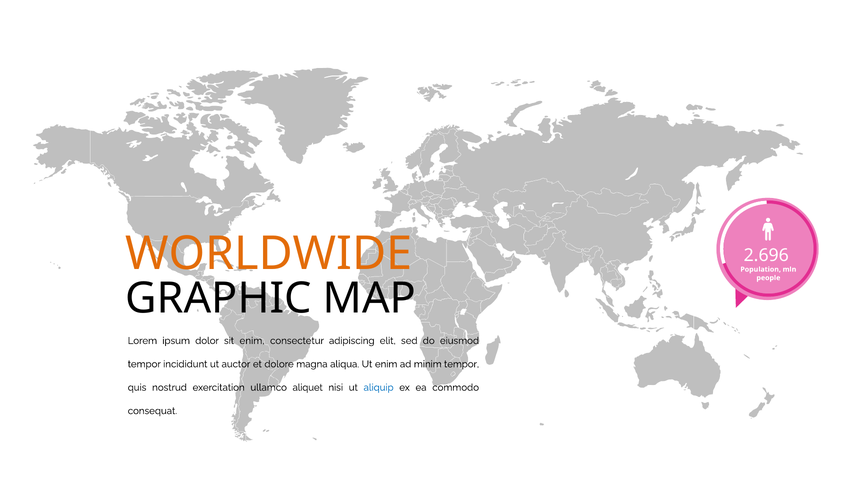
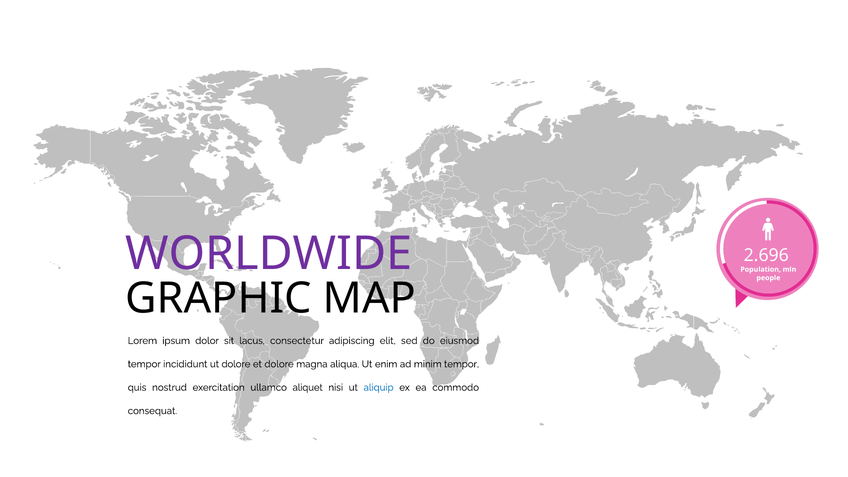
WORLDWIDE colour: orange -> purple (269, 254)
sit enim: enim -> lacus (252, 341)
ut auctor: auctor -> dolore (236, 364)
